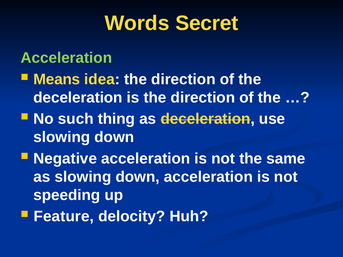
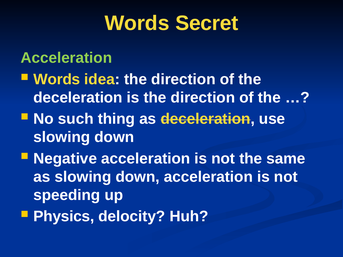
Means: Means -> Words (57, 79)
Feature: Feature -> Physics (64, 217)
